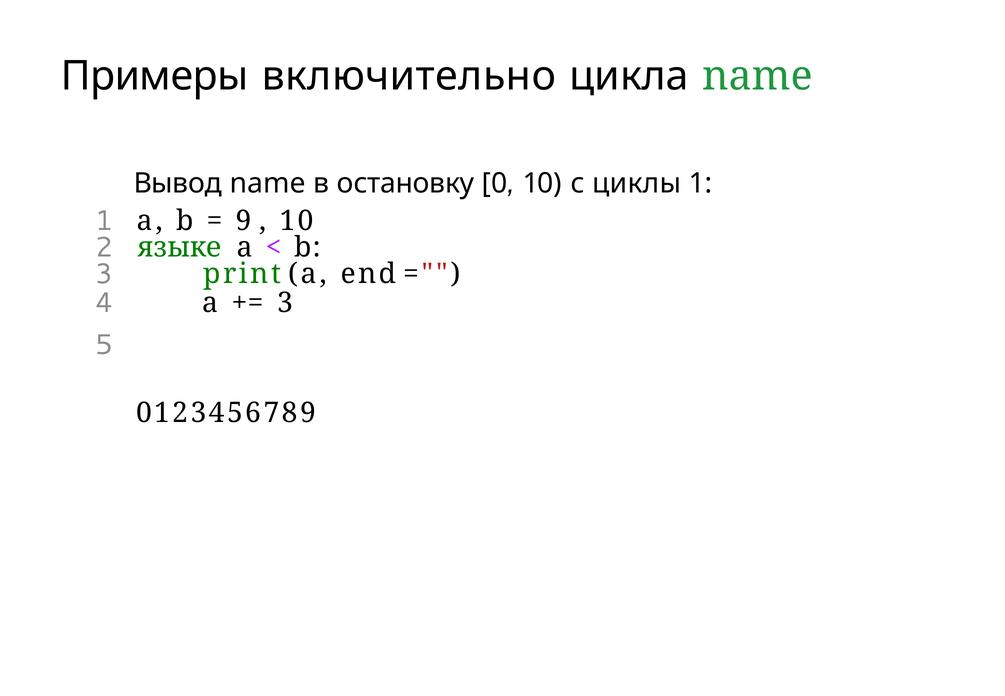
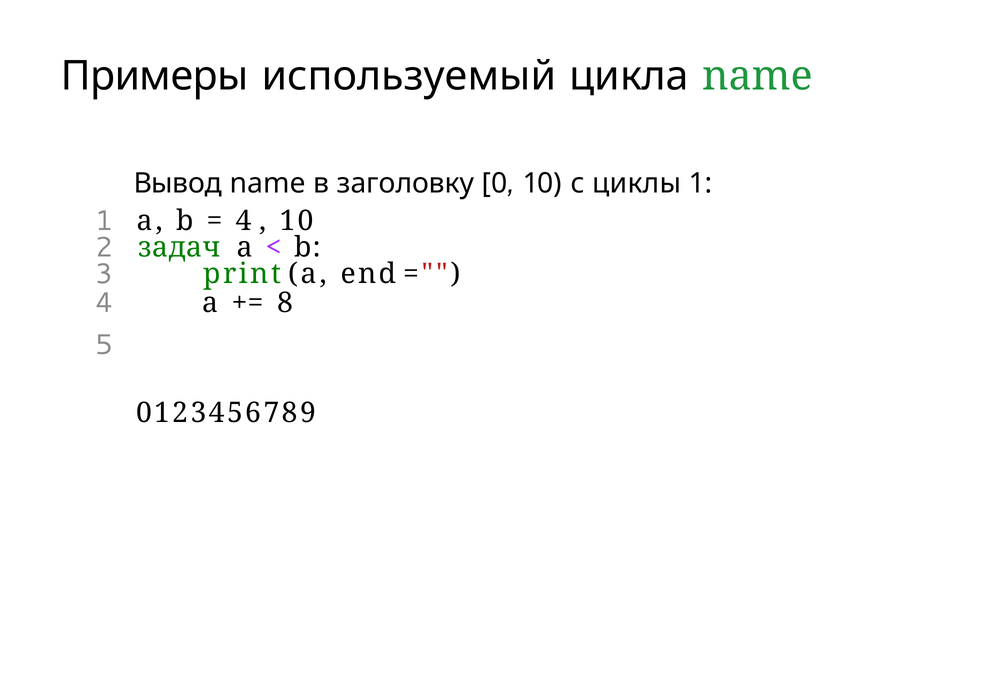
включительно: включительно -> используемый (409, 76)
остановку: остановку -> заголовку (406, 183)
9: 9 -> 4 (244, 221)
языке: языке -> задач (180, 247)
3: 3 -> 8 (285, 303)
